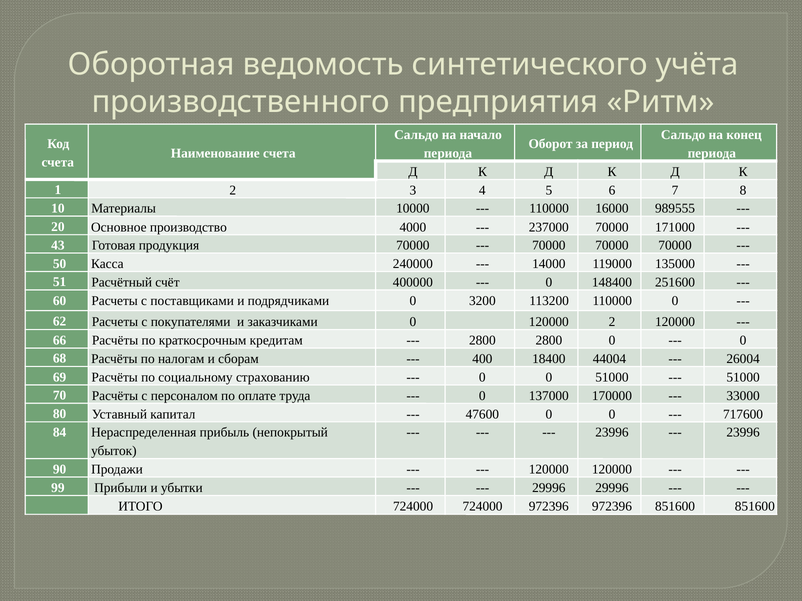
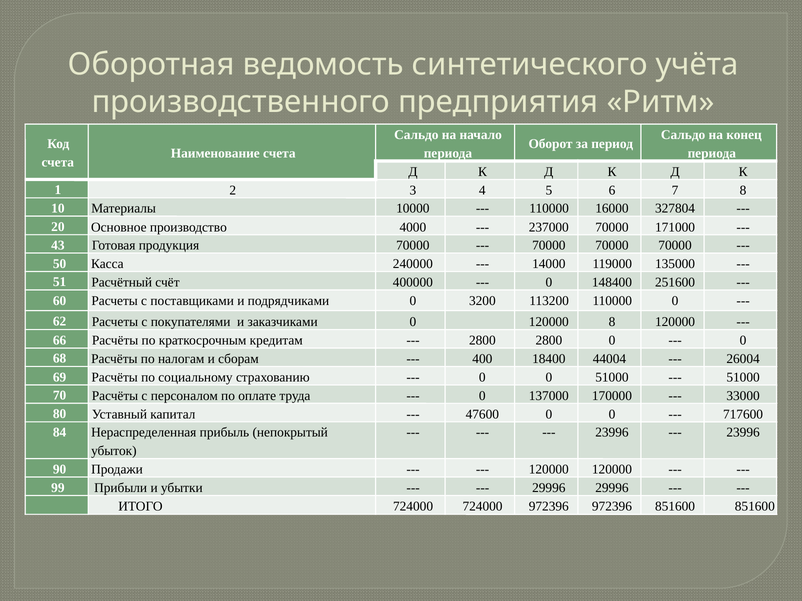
989555: 989555 -> 327804 (675, 209)
120000 2: 2 -> 8 (612, 322)
